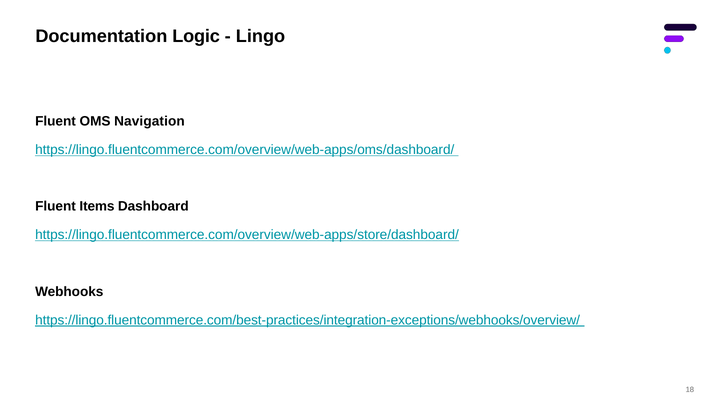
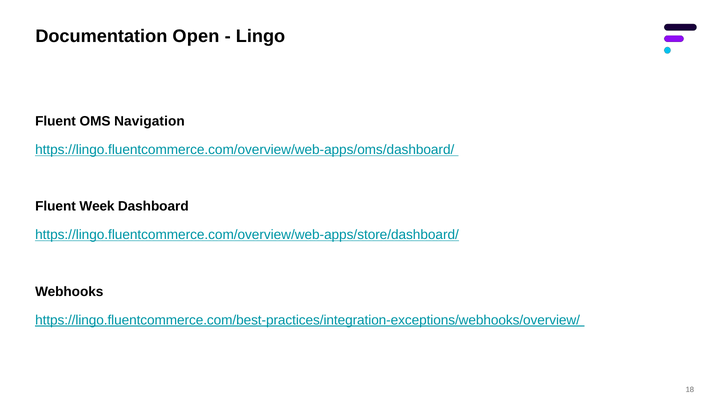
Logic: Logic -> Open (196, 36)
Items: Items -> Week (97, 207)
